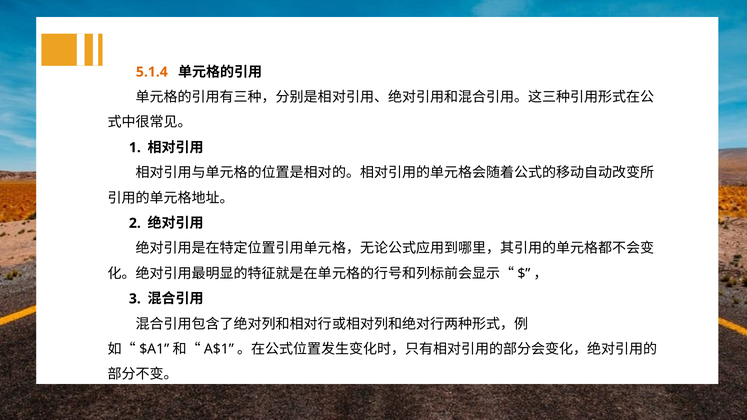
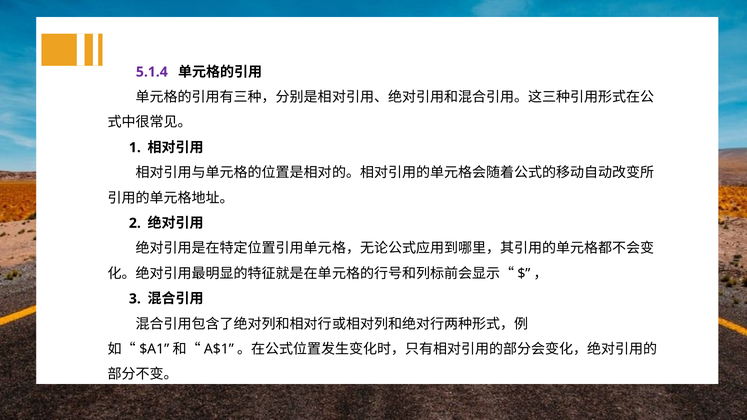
5.1.4 colour: orange -> purple (152, 72)
